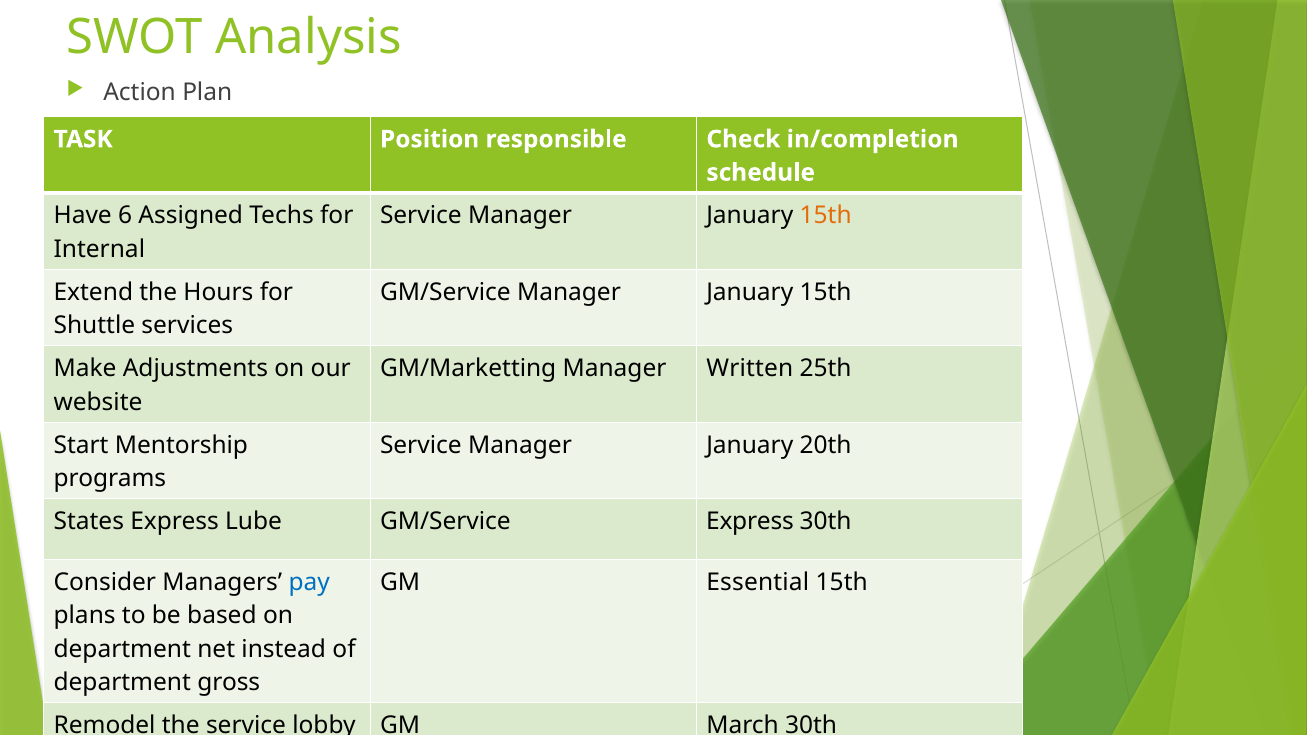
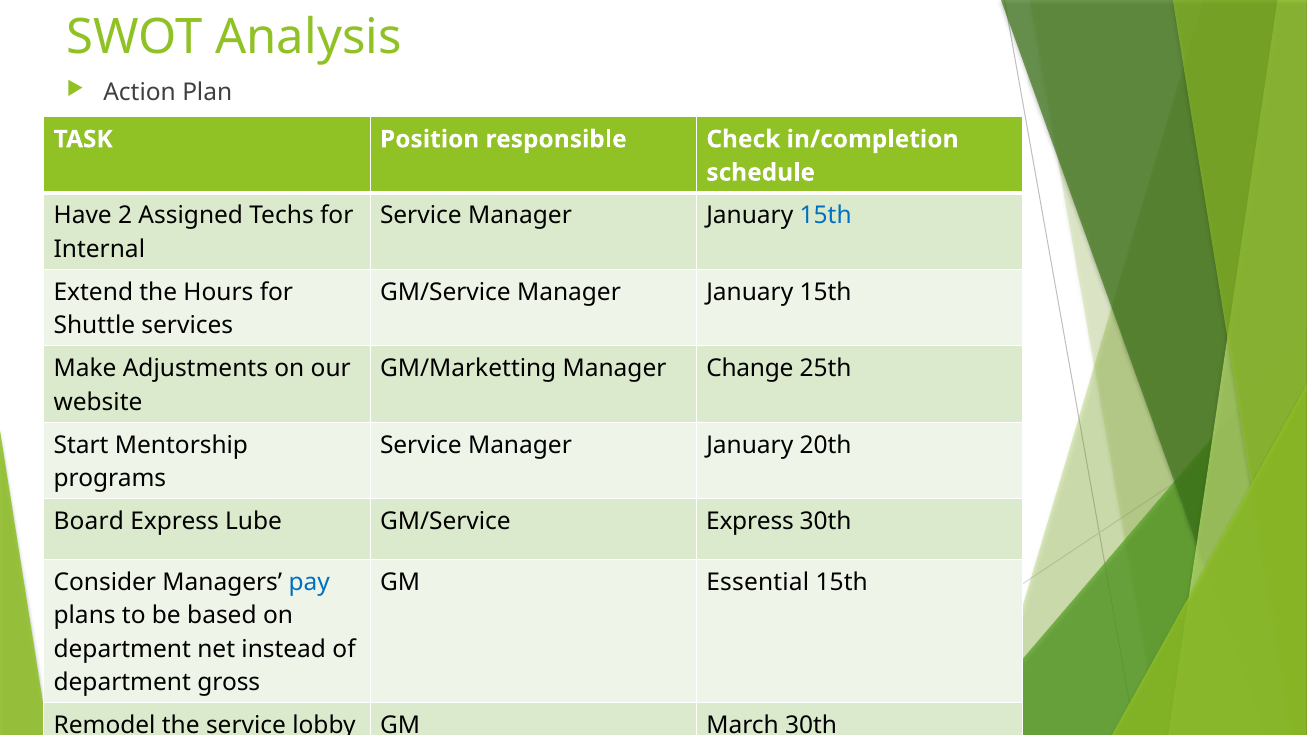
6: 6 -> 2 (125, 216)
15th colour: orange -> blue (826, 216)
Written: Written -> Change (750, 369)
States: States -> Board (89, 522)
